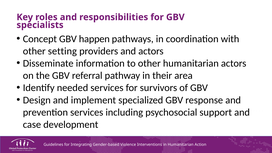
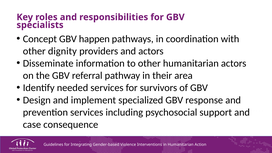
setting: setting -> dignity (62, 51)
development: development -> consequence (71, 125)
